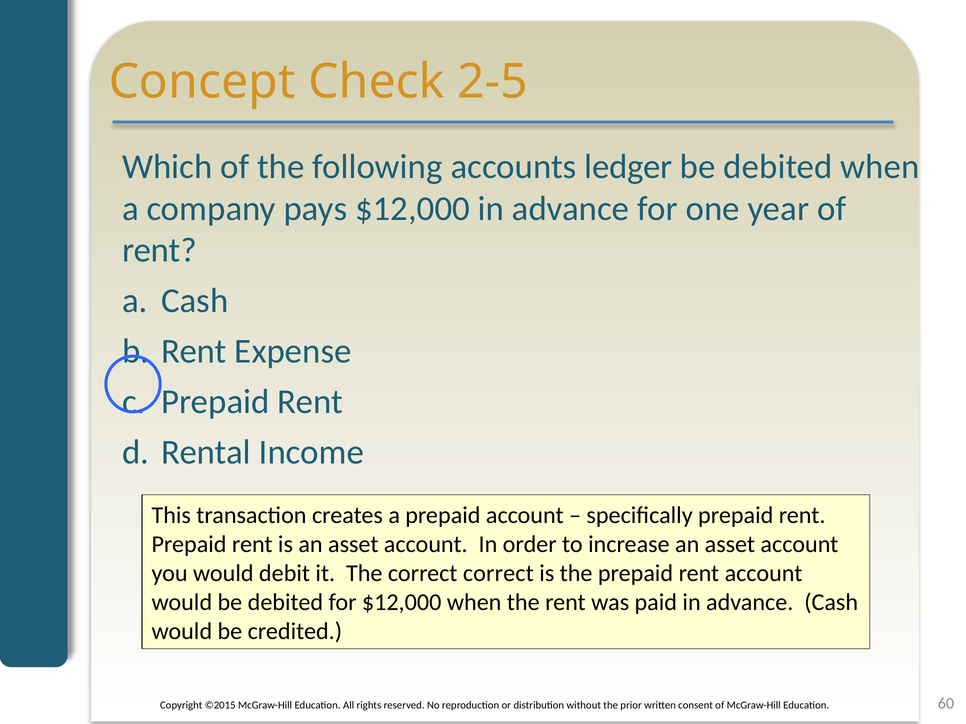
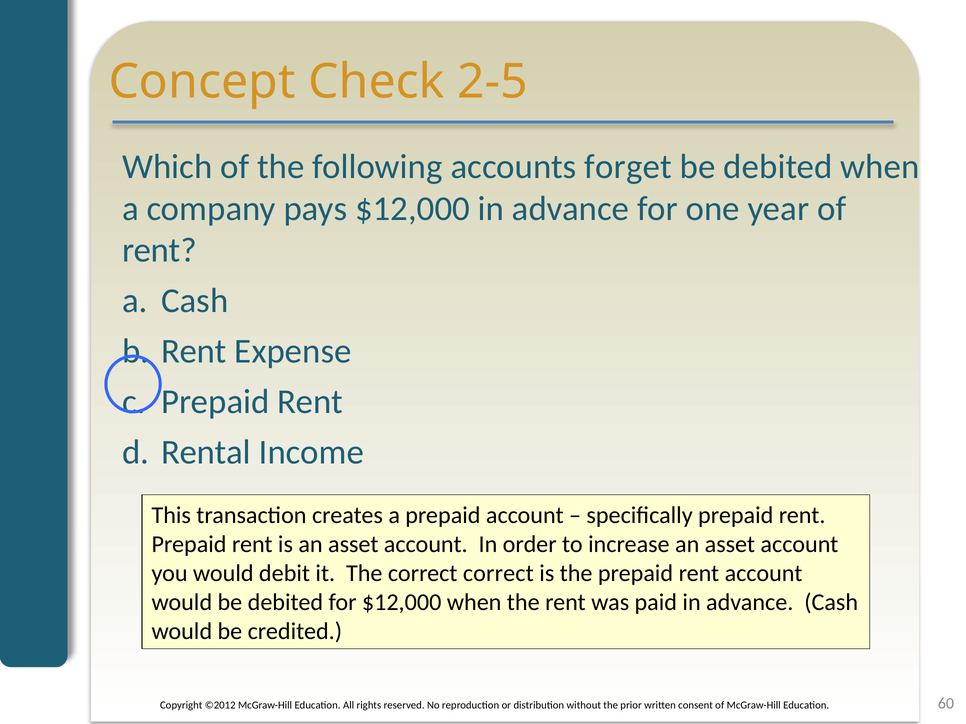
ledger: ledger -> forget (628, 167)
©2015: ©2015 -> ©2012 (220, 705)
